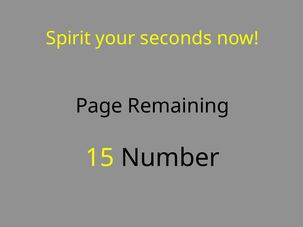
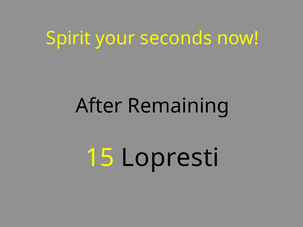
Page: Page -> After (99, 106)
Number: Number -> Lopresti (170, 158)
